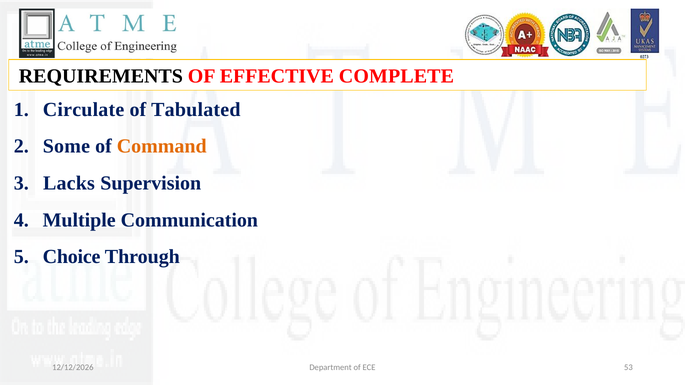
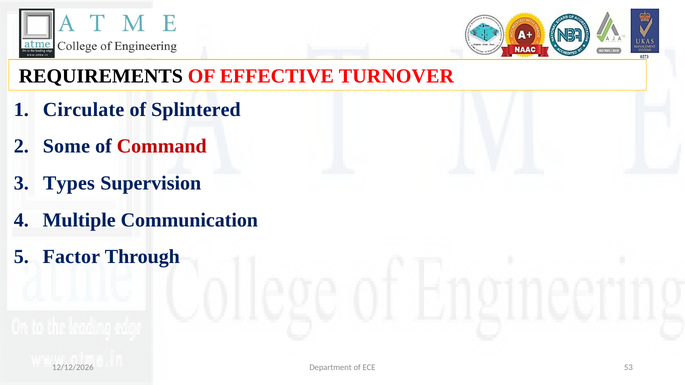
COMPLETE: COMPLETE -> TURNOVER (396, 76)
Tabulated: Tabulated -> Splintered (196, 110)
Command colour: orange -> red (162, 146)
Lacks: Lacks -> Types (69, 183)
Choice: Choice -> Factor (71, 257)
